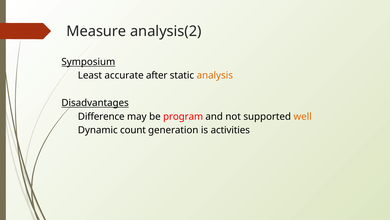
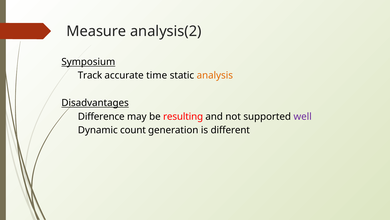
Least: Least -> Track (90, 75)
after: after -> time (157, 75)
program: program -> resulting (183, 116)
well colour: orange -> purple (303, 116)
activities: activities -> different (230, 130)
